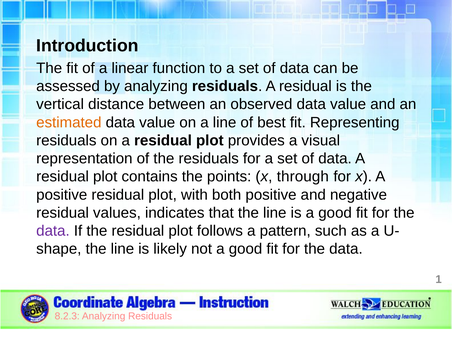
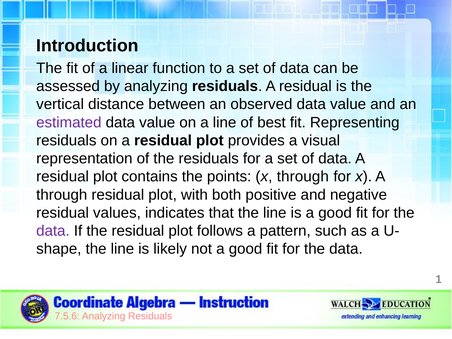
estimated colour: orange -> purple (69, 122)
positive: positive -> through (62, 195)
8.2.3: 8.2.3 -> 7.5.6 (67, 316)
